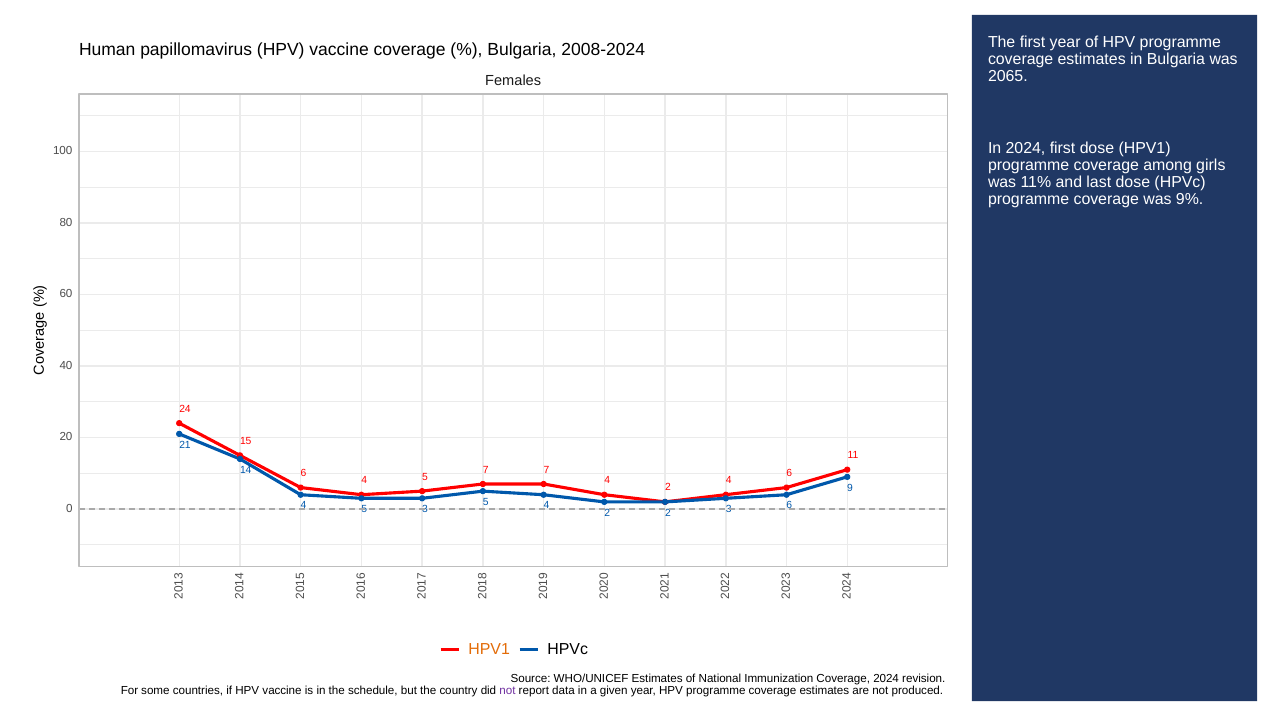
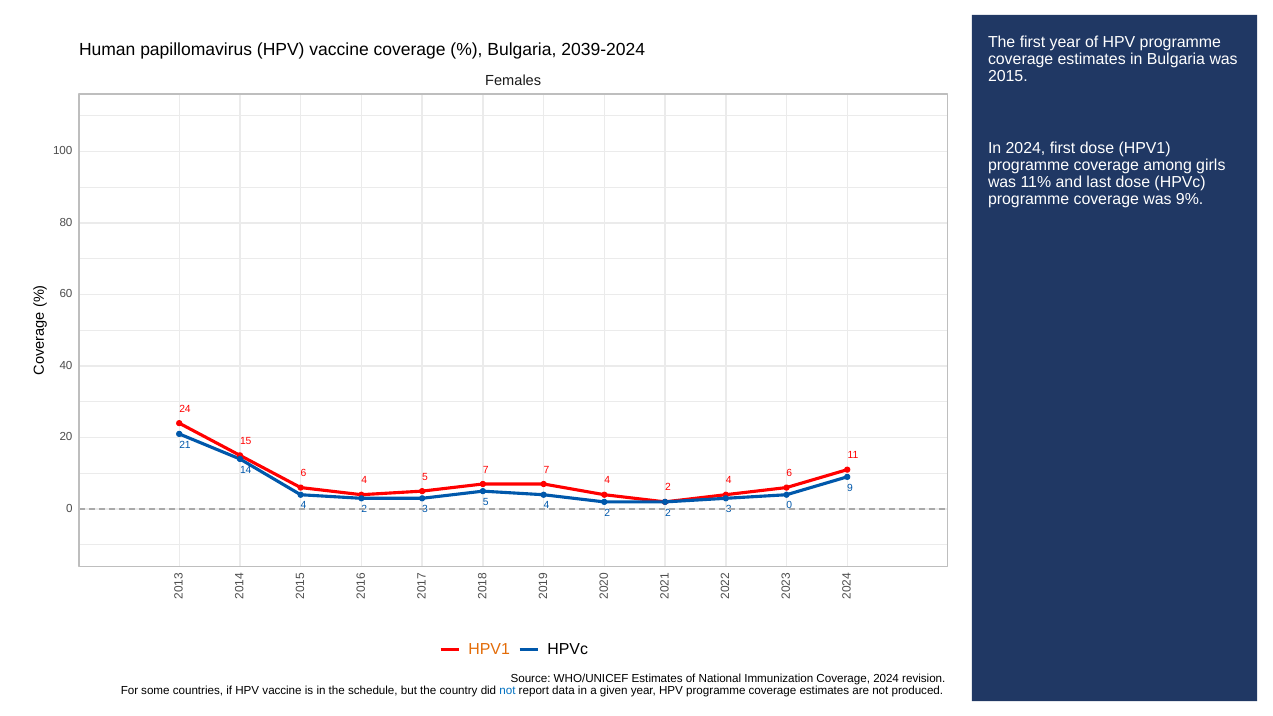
2008-2024: 2008-2024 -> 2039-2024 (603, 49)
2065: 2065 -> 2015 (1008, 76)
5: 5 -> 2 (364, 509)
3 6: 6 -> 0 (789, 506)
not colour: purple -> blue (507, 691)
